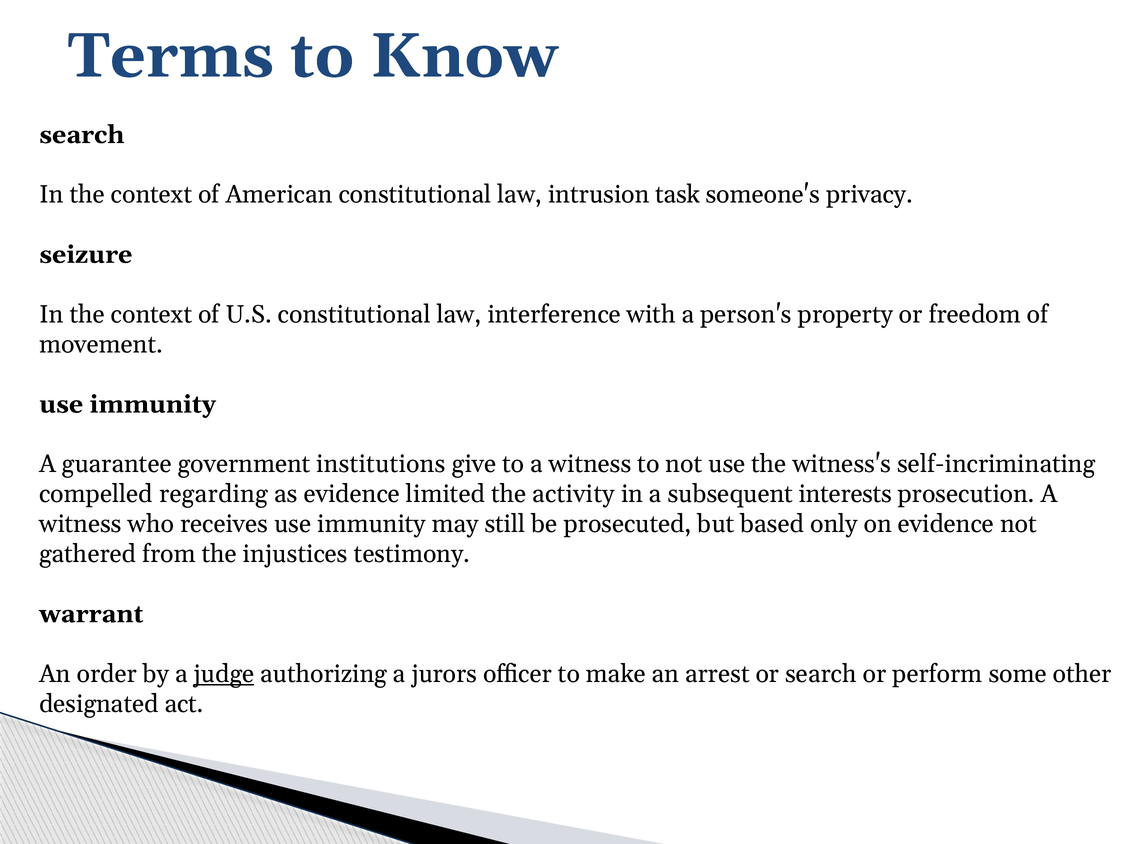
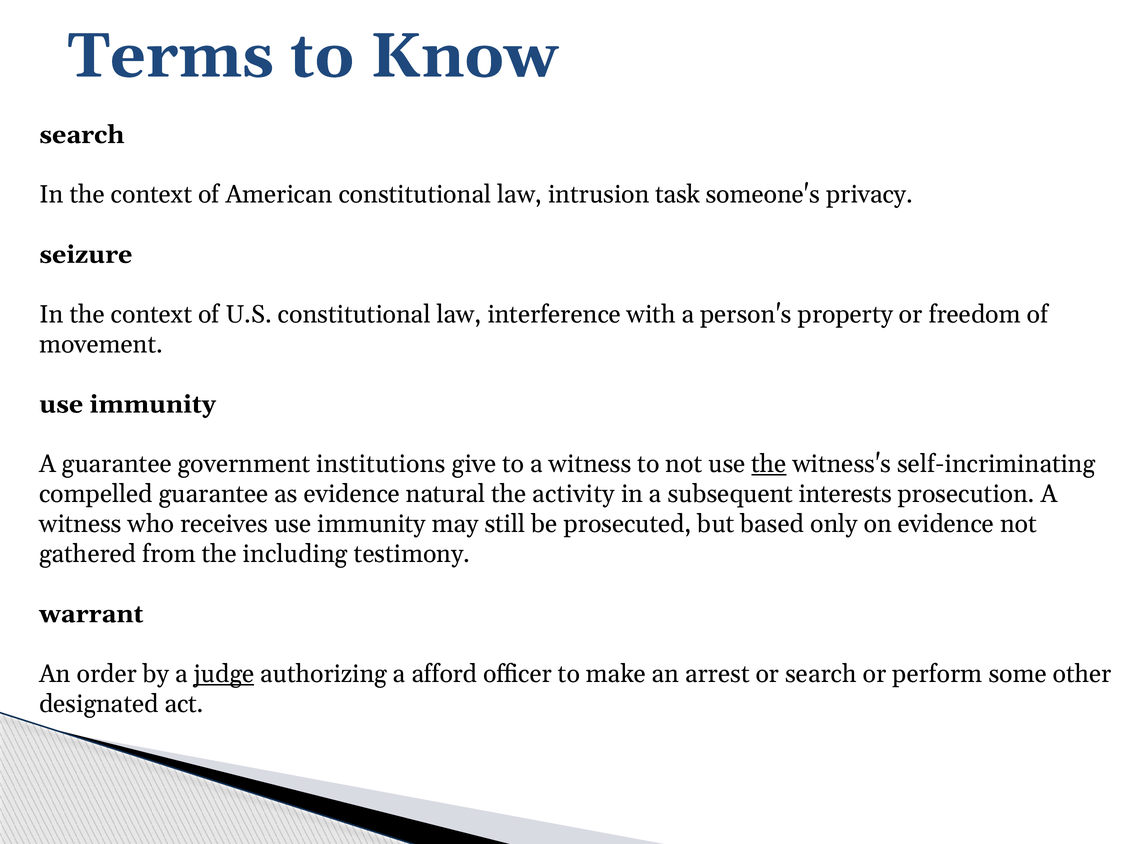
the underline: none -> present (769, 464)
compelled regarding: regarding -> guarantee (214, 494)
limited: limited -> natural (446, 494)
injustices: injustices -> including (295, 554)
jurors: jurors -> afford (444, 674)
